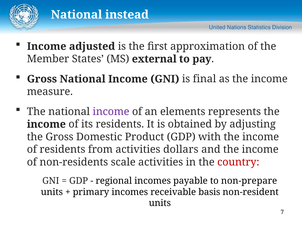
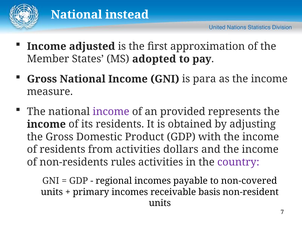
external: external -> adopted (154, 59)
final: final -> para (204, 79)
elements: elements -> provided (183, 111)
scale: scale -> rules (123, 162)
country colour: red -> purple (238, 162)
non-prepare: non-prepare -> non-covered (249, 180)
